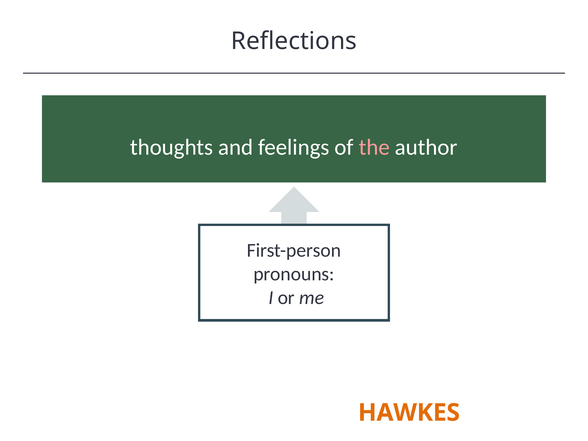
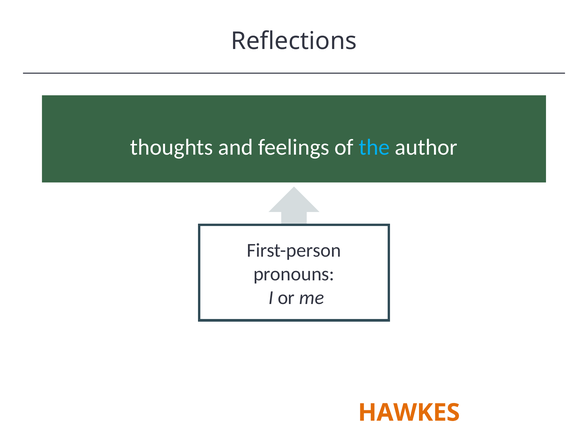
the colour: pink -> light blue (374, 147)
